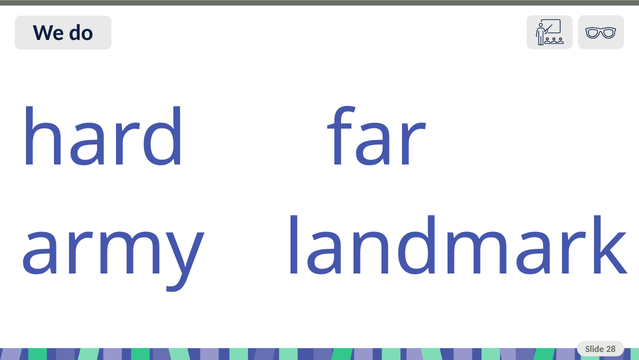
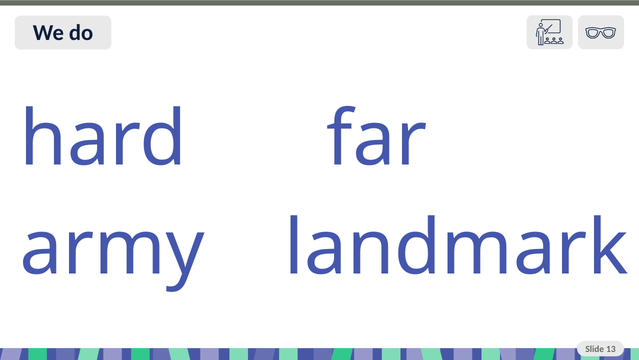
28: 28 -> 13 (611, 349)
